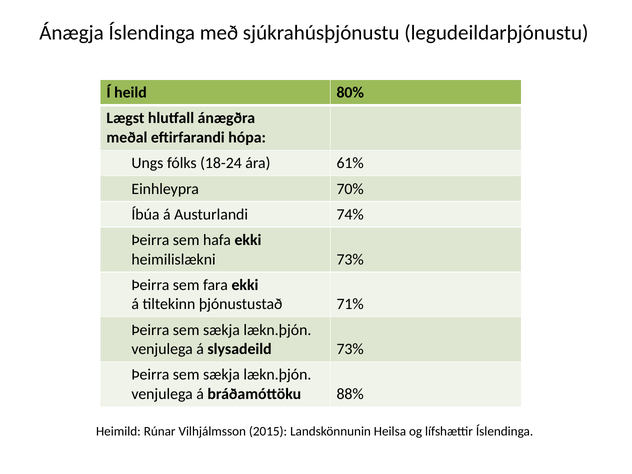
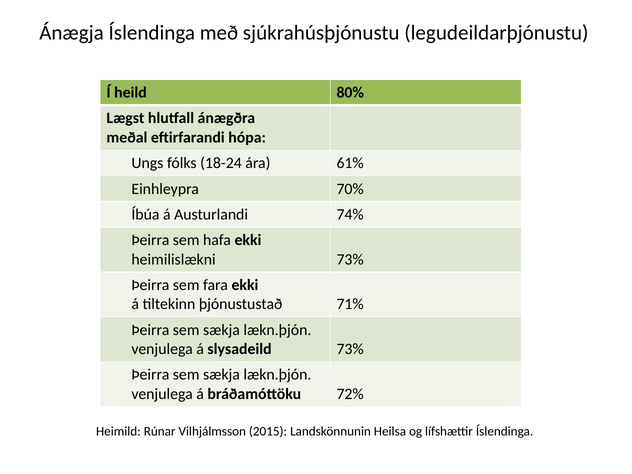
88%: 88% -> 72% (350, 394)
